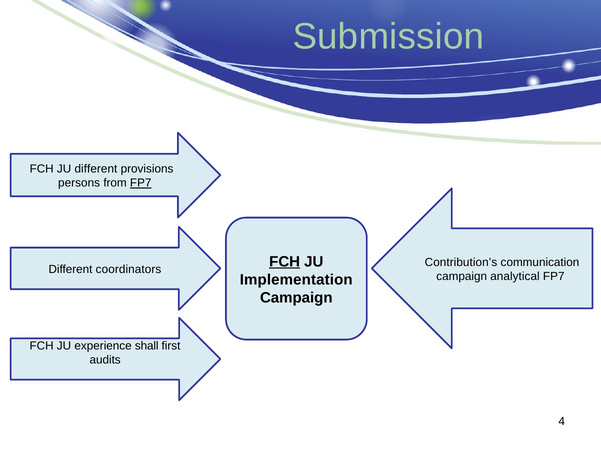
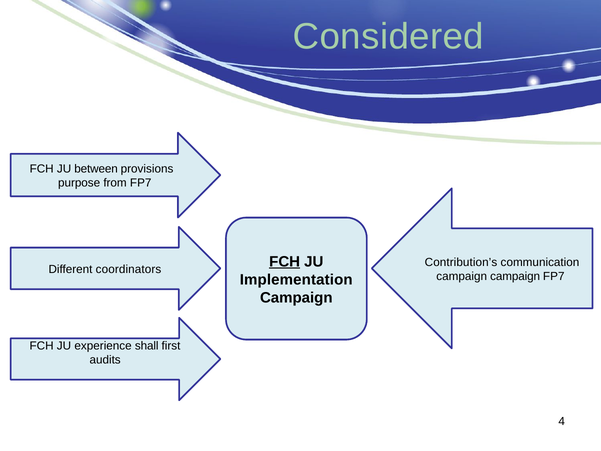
Submission: Submission -> Considered (388, 37)
JU different: different -> between (96, 169)
persons: persons -> purpose (79, 183)
FP7 underline: present -> none (141, 183)
campaign analytical: analytical -> campaign (515, 276)
